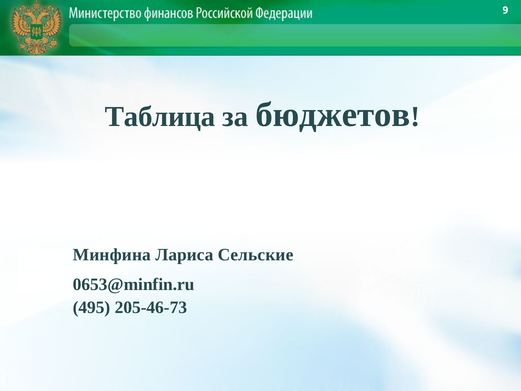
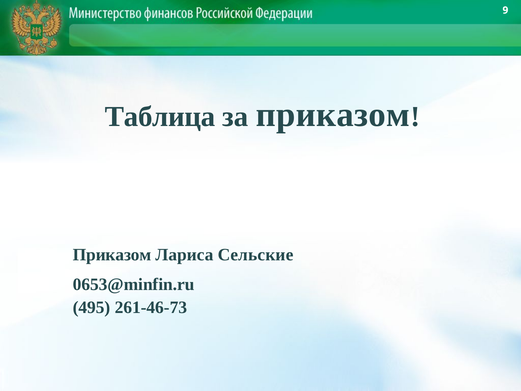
за бюджетов: бюджетов -> приказом (333, 115)
Минфина: Минфина -> Приказом (112, 255)
205-46-73: 205-46-73 -> 261-46-73 (151, 307)
